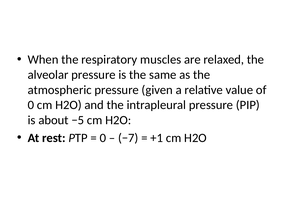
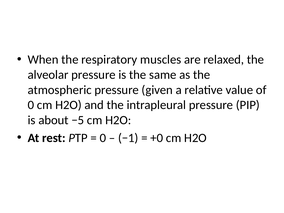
−7: −7 -> −1 (128, 138)
+1: +1 -> +0 (157, 138)
